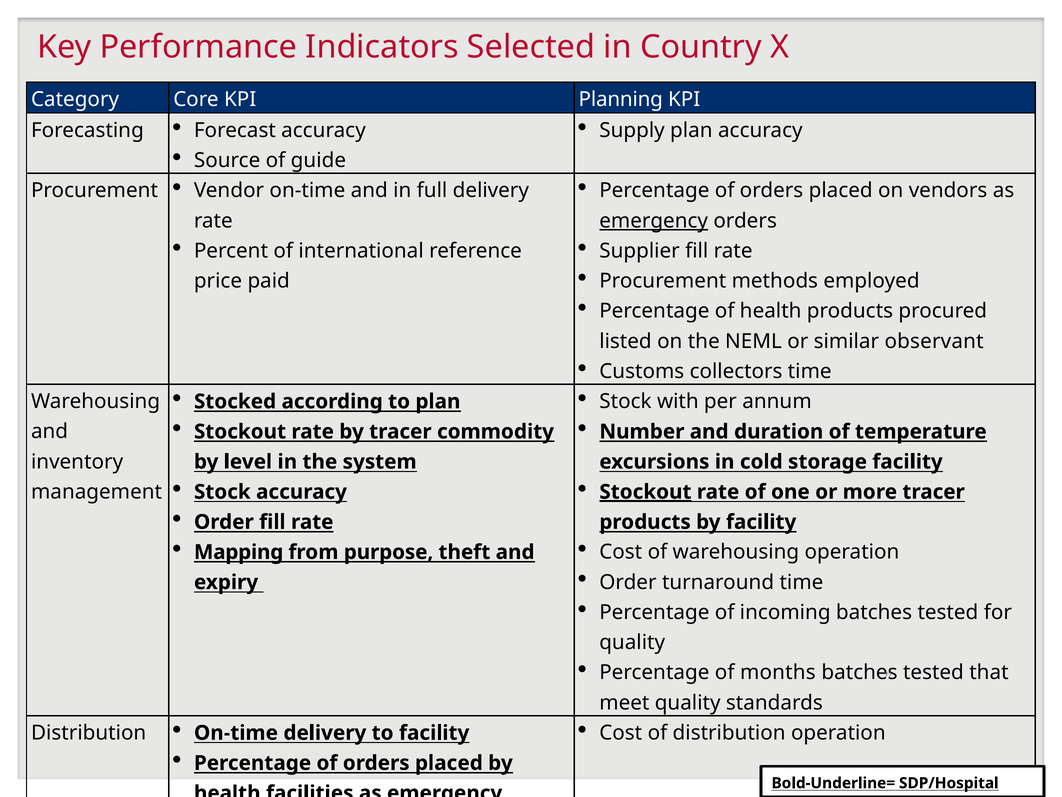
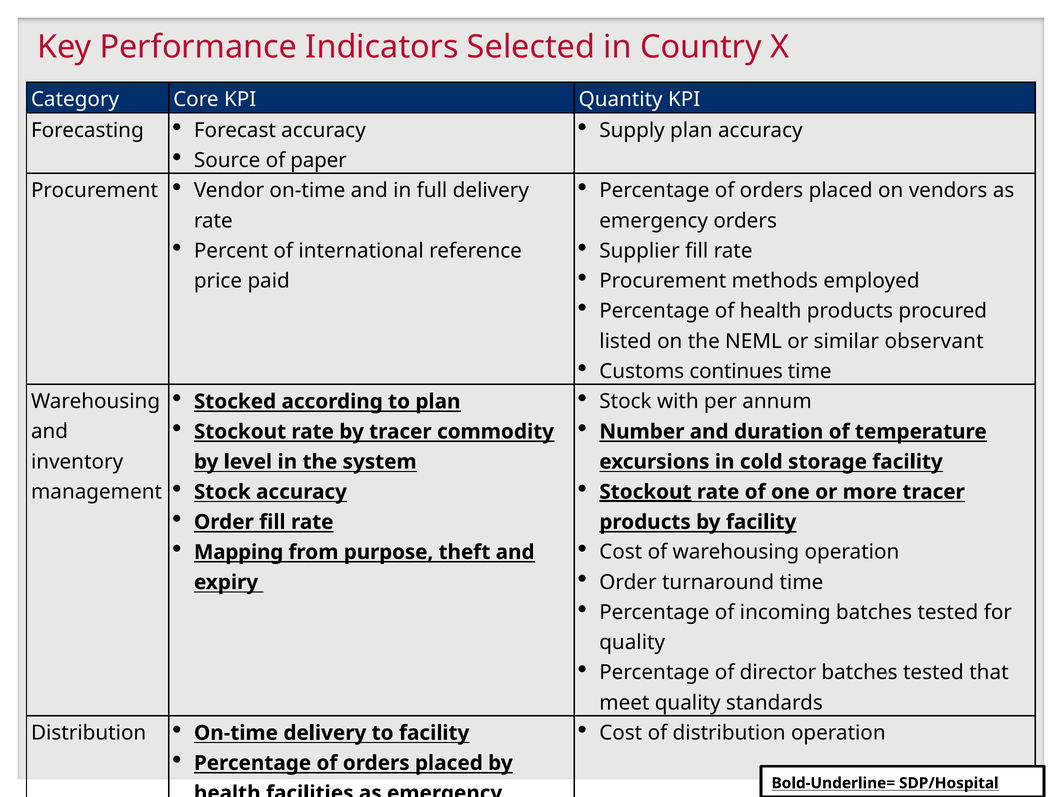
Planning: Planning -> Quantity (621, 99)
guide: guide -> paper (319, 160)
emergency underline: present -> none (654, 221)
collectors: collectors -> continues (736, 371)
months: months -> director (778, 672)
